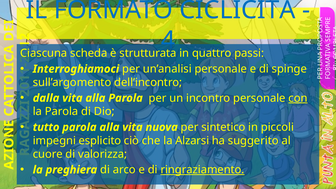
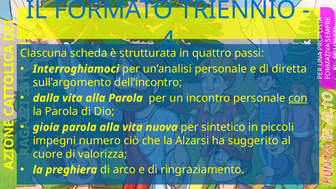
CICLICITÀ: CICLICITÀ -> TRIENNIO (238, 10)
spinge: spinge -> diretta (289, 69)
tutto: tutto -> gioia (46, 127)
esplicito: esplicito -> numero (100, 141)
ringraziamento underline: present -> none (202, 170)
